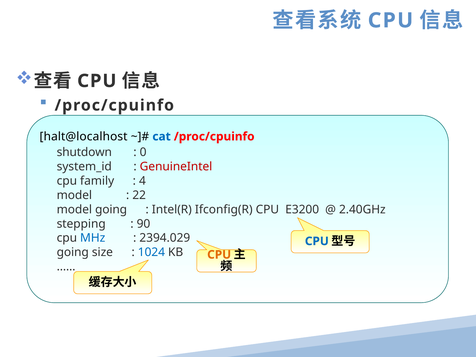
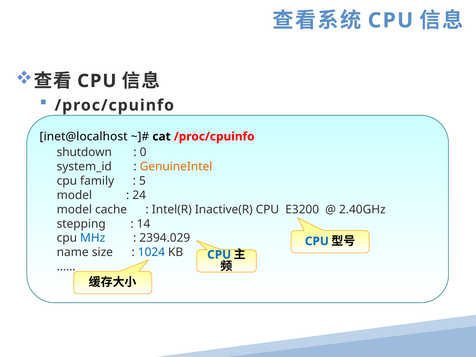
halt@localhost: halt@localhost -> inet@localhost (84, 137)
cat colour: blue -> black (162, 137)
GenuineIntel colour: red -> orange (176, 167)
4: 4 -> 5 (142, 181)
22: 22 -> 24 (139, 195)
model going: going -> cache (111, 209)
Ifconfig(R: Ifconfig(R -> Inactive(R (224, 209)
90: 90 -> 14 (143, 224)
going: going -> name (73, 252)
CPU colour: orange -> blue (219, 255)
